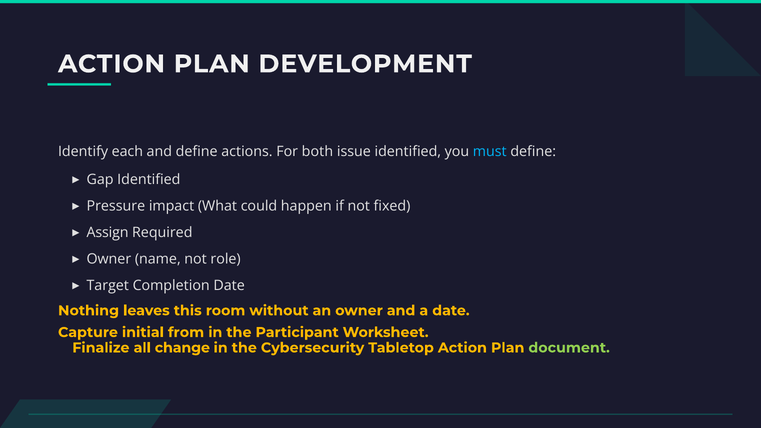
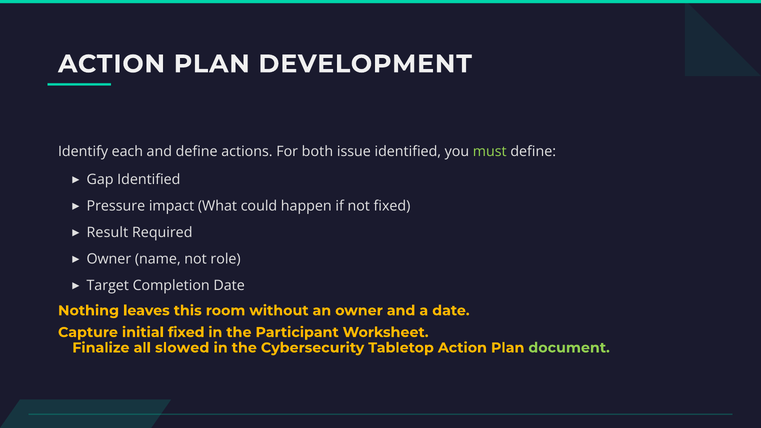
must colour: light blue -> light green (490, 152)
Assign: Assign -> Result (107, 233)
initial from: from -> fixed (186, 332)
change: change -> slowed (182, 348)
